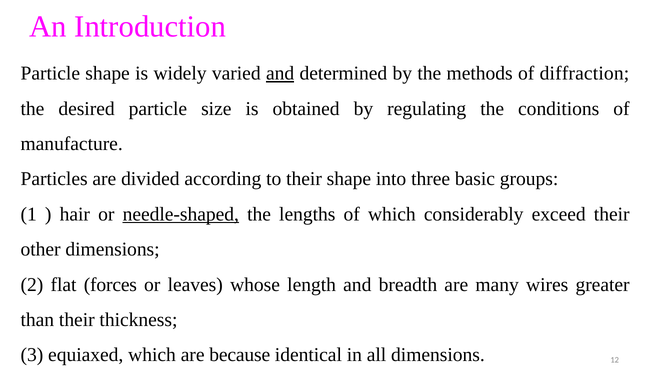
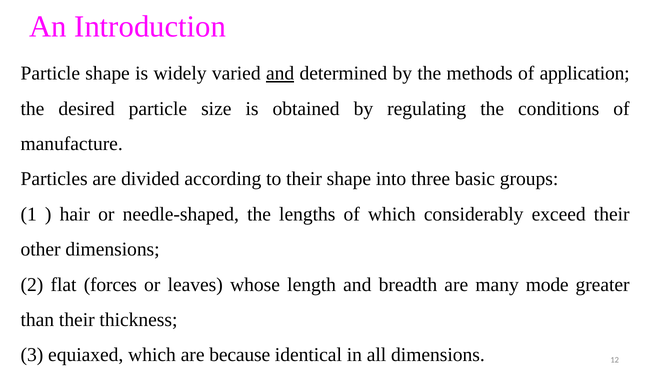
diffraction: diffraction -> application (585, 73)
needle-shaped underline: present -> none (181, 214)
wires: wires -> mode (547, 285)
